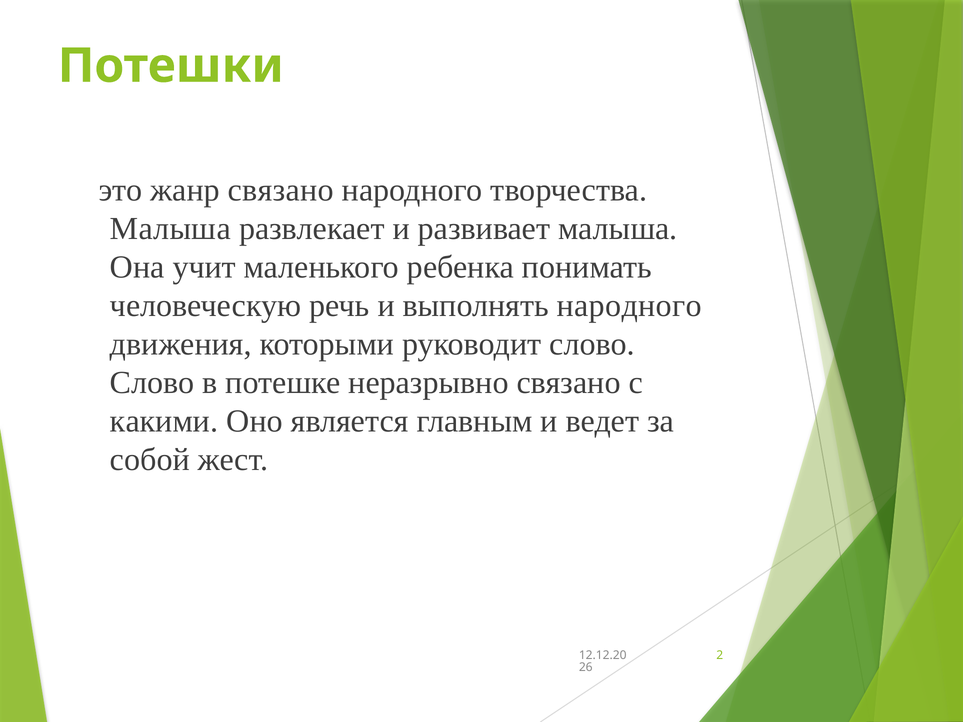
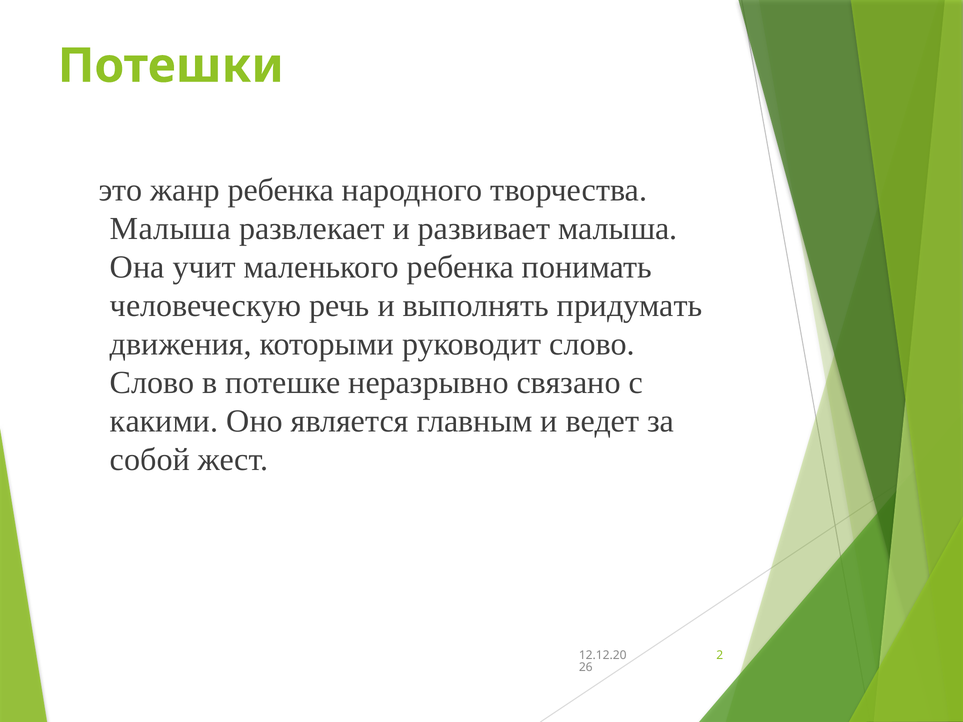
жанр связано: связано -> ребенка (281, 190)
выполнять народного: народного -> придумать (630, 306)
